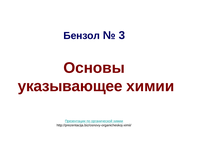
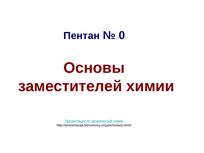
Бензол: Бензол -> Пентан (82, 36)
3: 3 -> 0 (122, 35)
указывающее: указывающее -> заместителей (70, 86)
